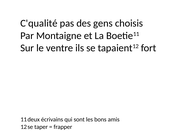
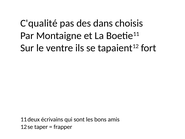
gens: gens -> dans (103, 23)
